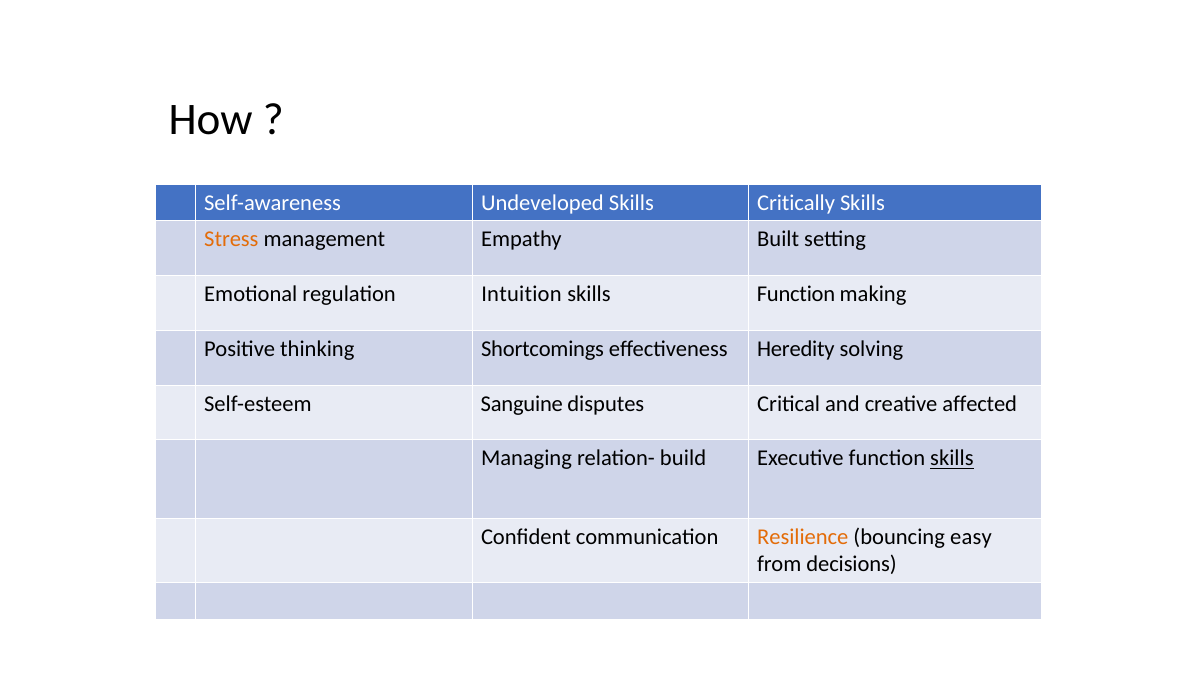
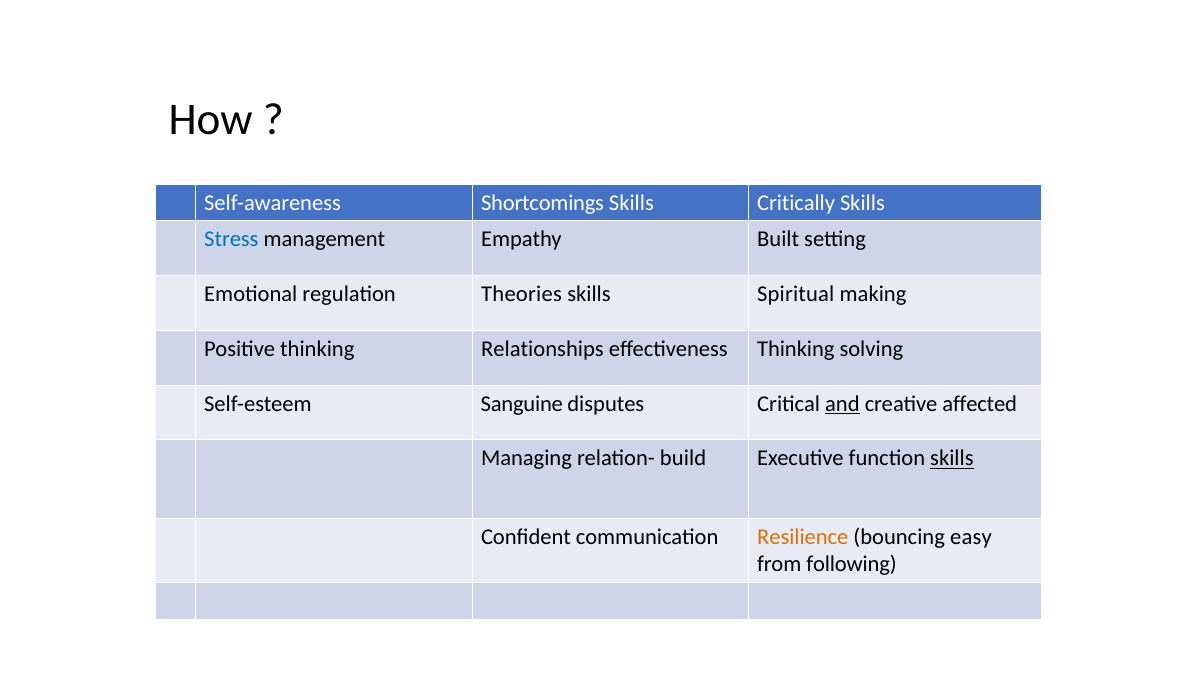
Undeveloped: Undeveloped -> Shortcomings (543, 203)
Stress colour: orange -> blue (231, 239)
Intuition: Intuition -> Theories (522, 294)
skills Function: Function -> Spiritual (796, 294)
Shortcomings: Shortcomings -> Relationships (542, 349)
effectiveness Heredity: Heredity -> Thinking (796, 349)
and underline: none -> present (842, 404)
decisions: decisions -> following (852, 565)
